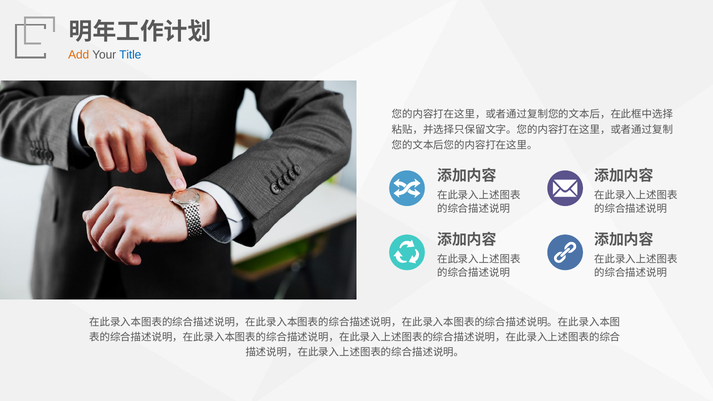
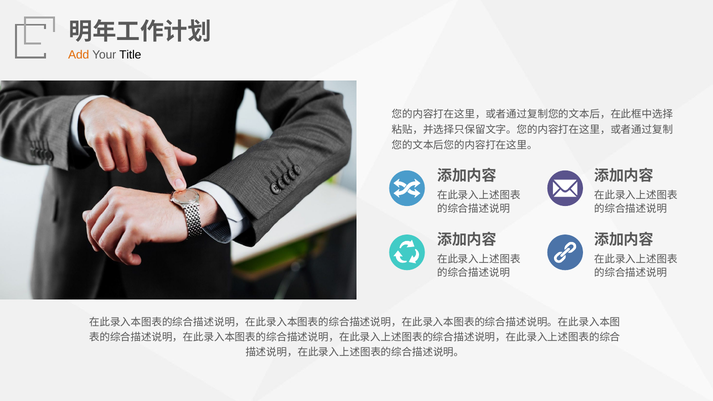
Title colour: blue -> black (130, 55)
